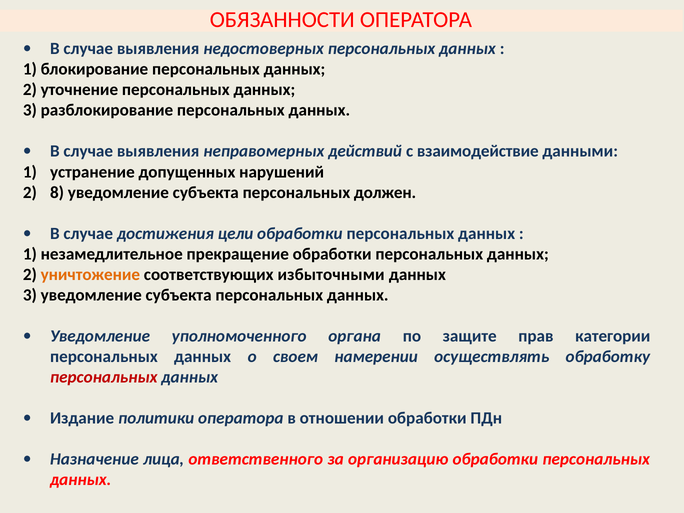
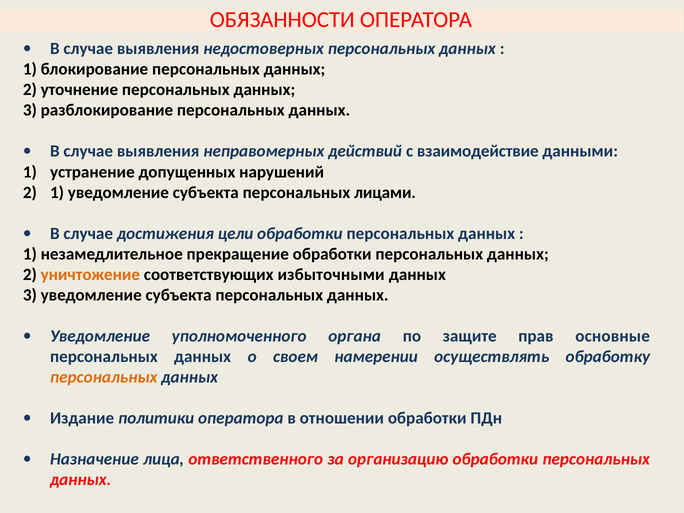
2 8: 8 -> 1 (57, 192)
должен: должен -> лицами (385, 192)
категории: категории -> основные (613, 336)
персональных colour: red -> orange (104, 377)
